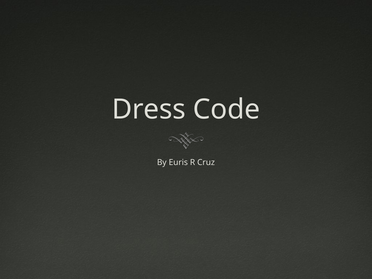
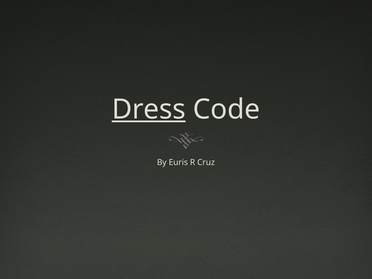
Dress underline: none -> present (149, 109)
